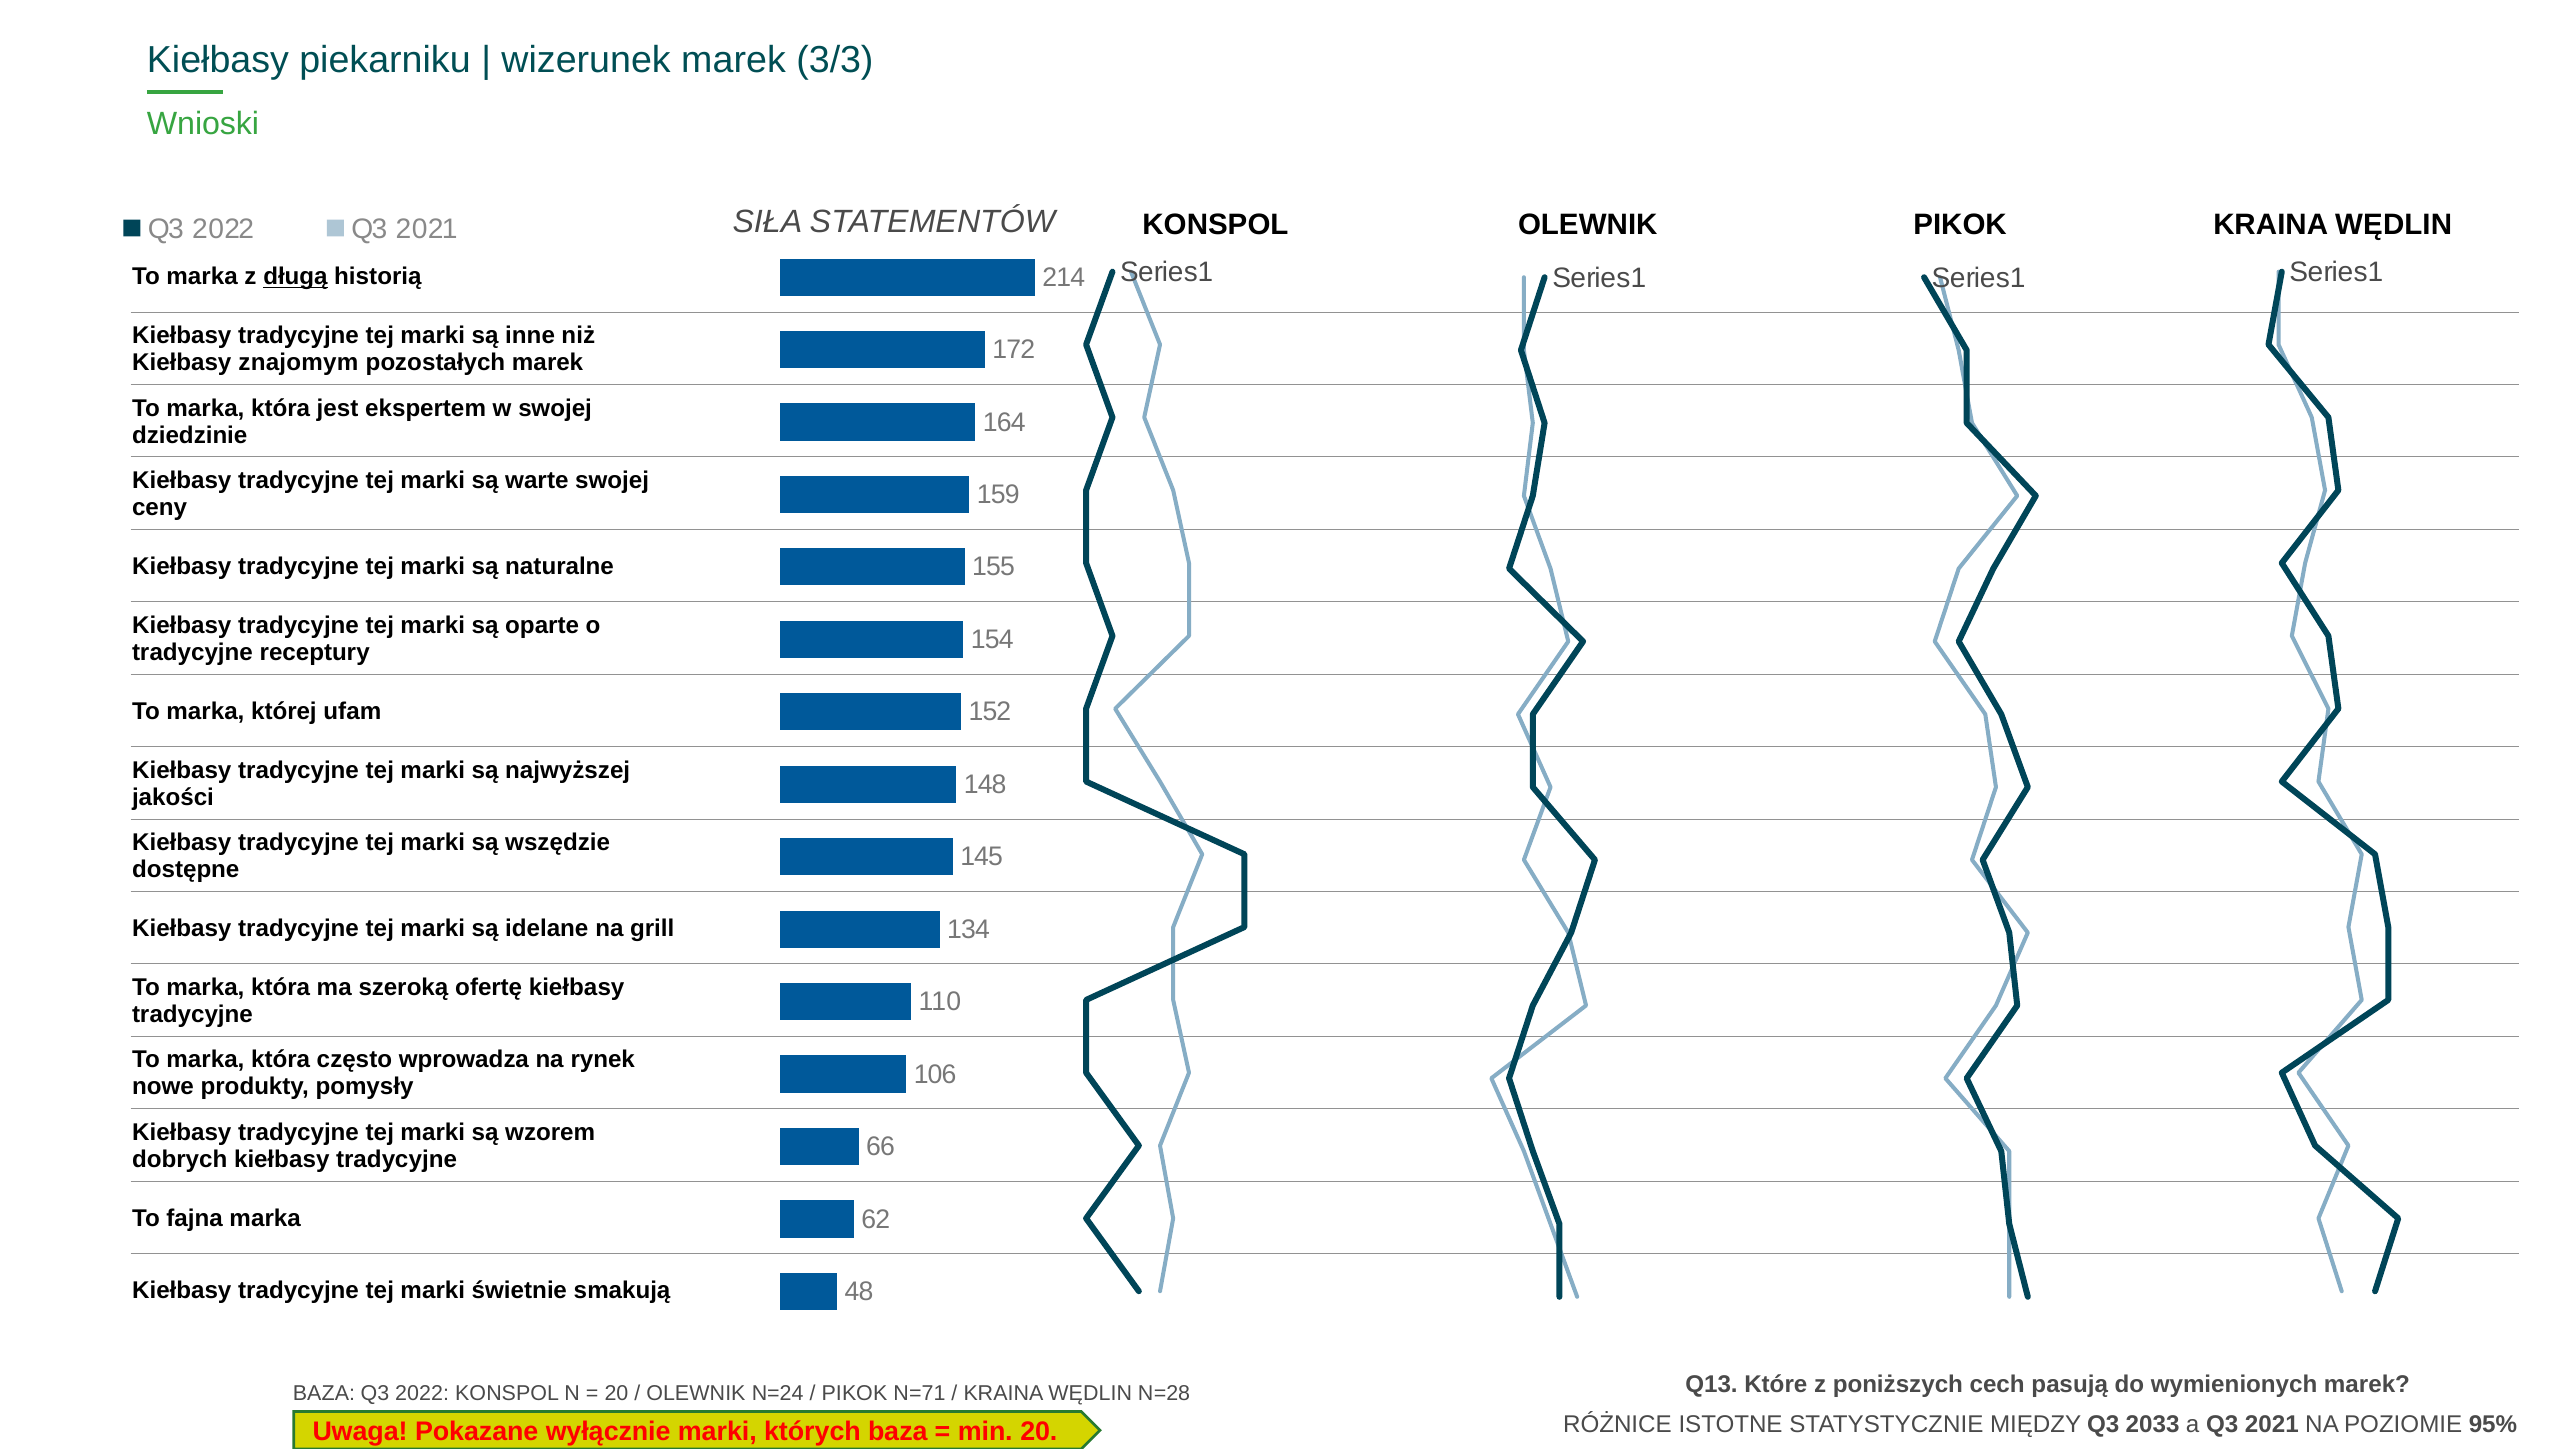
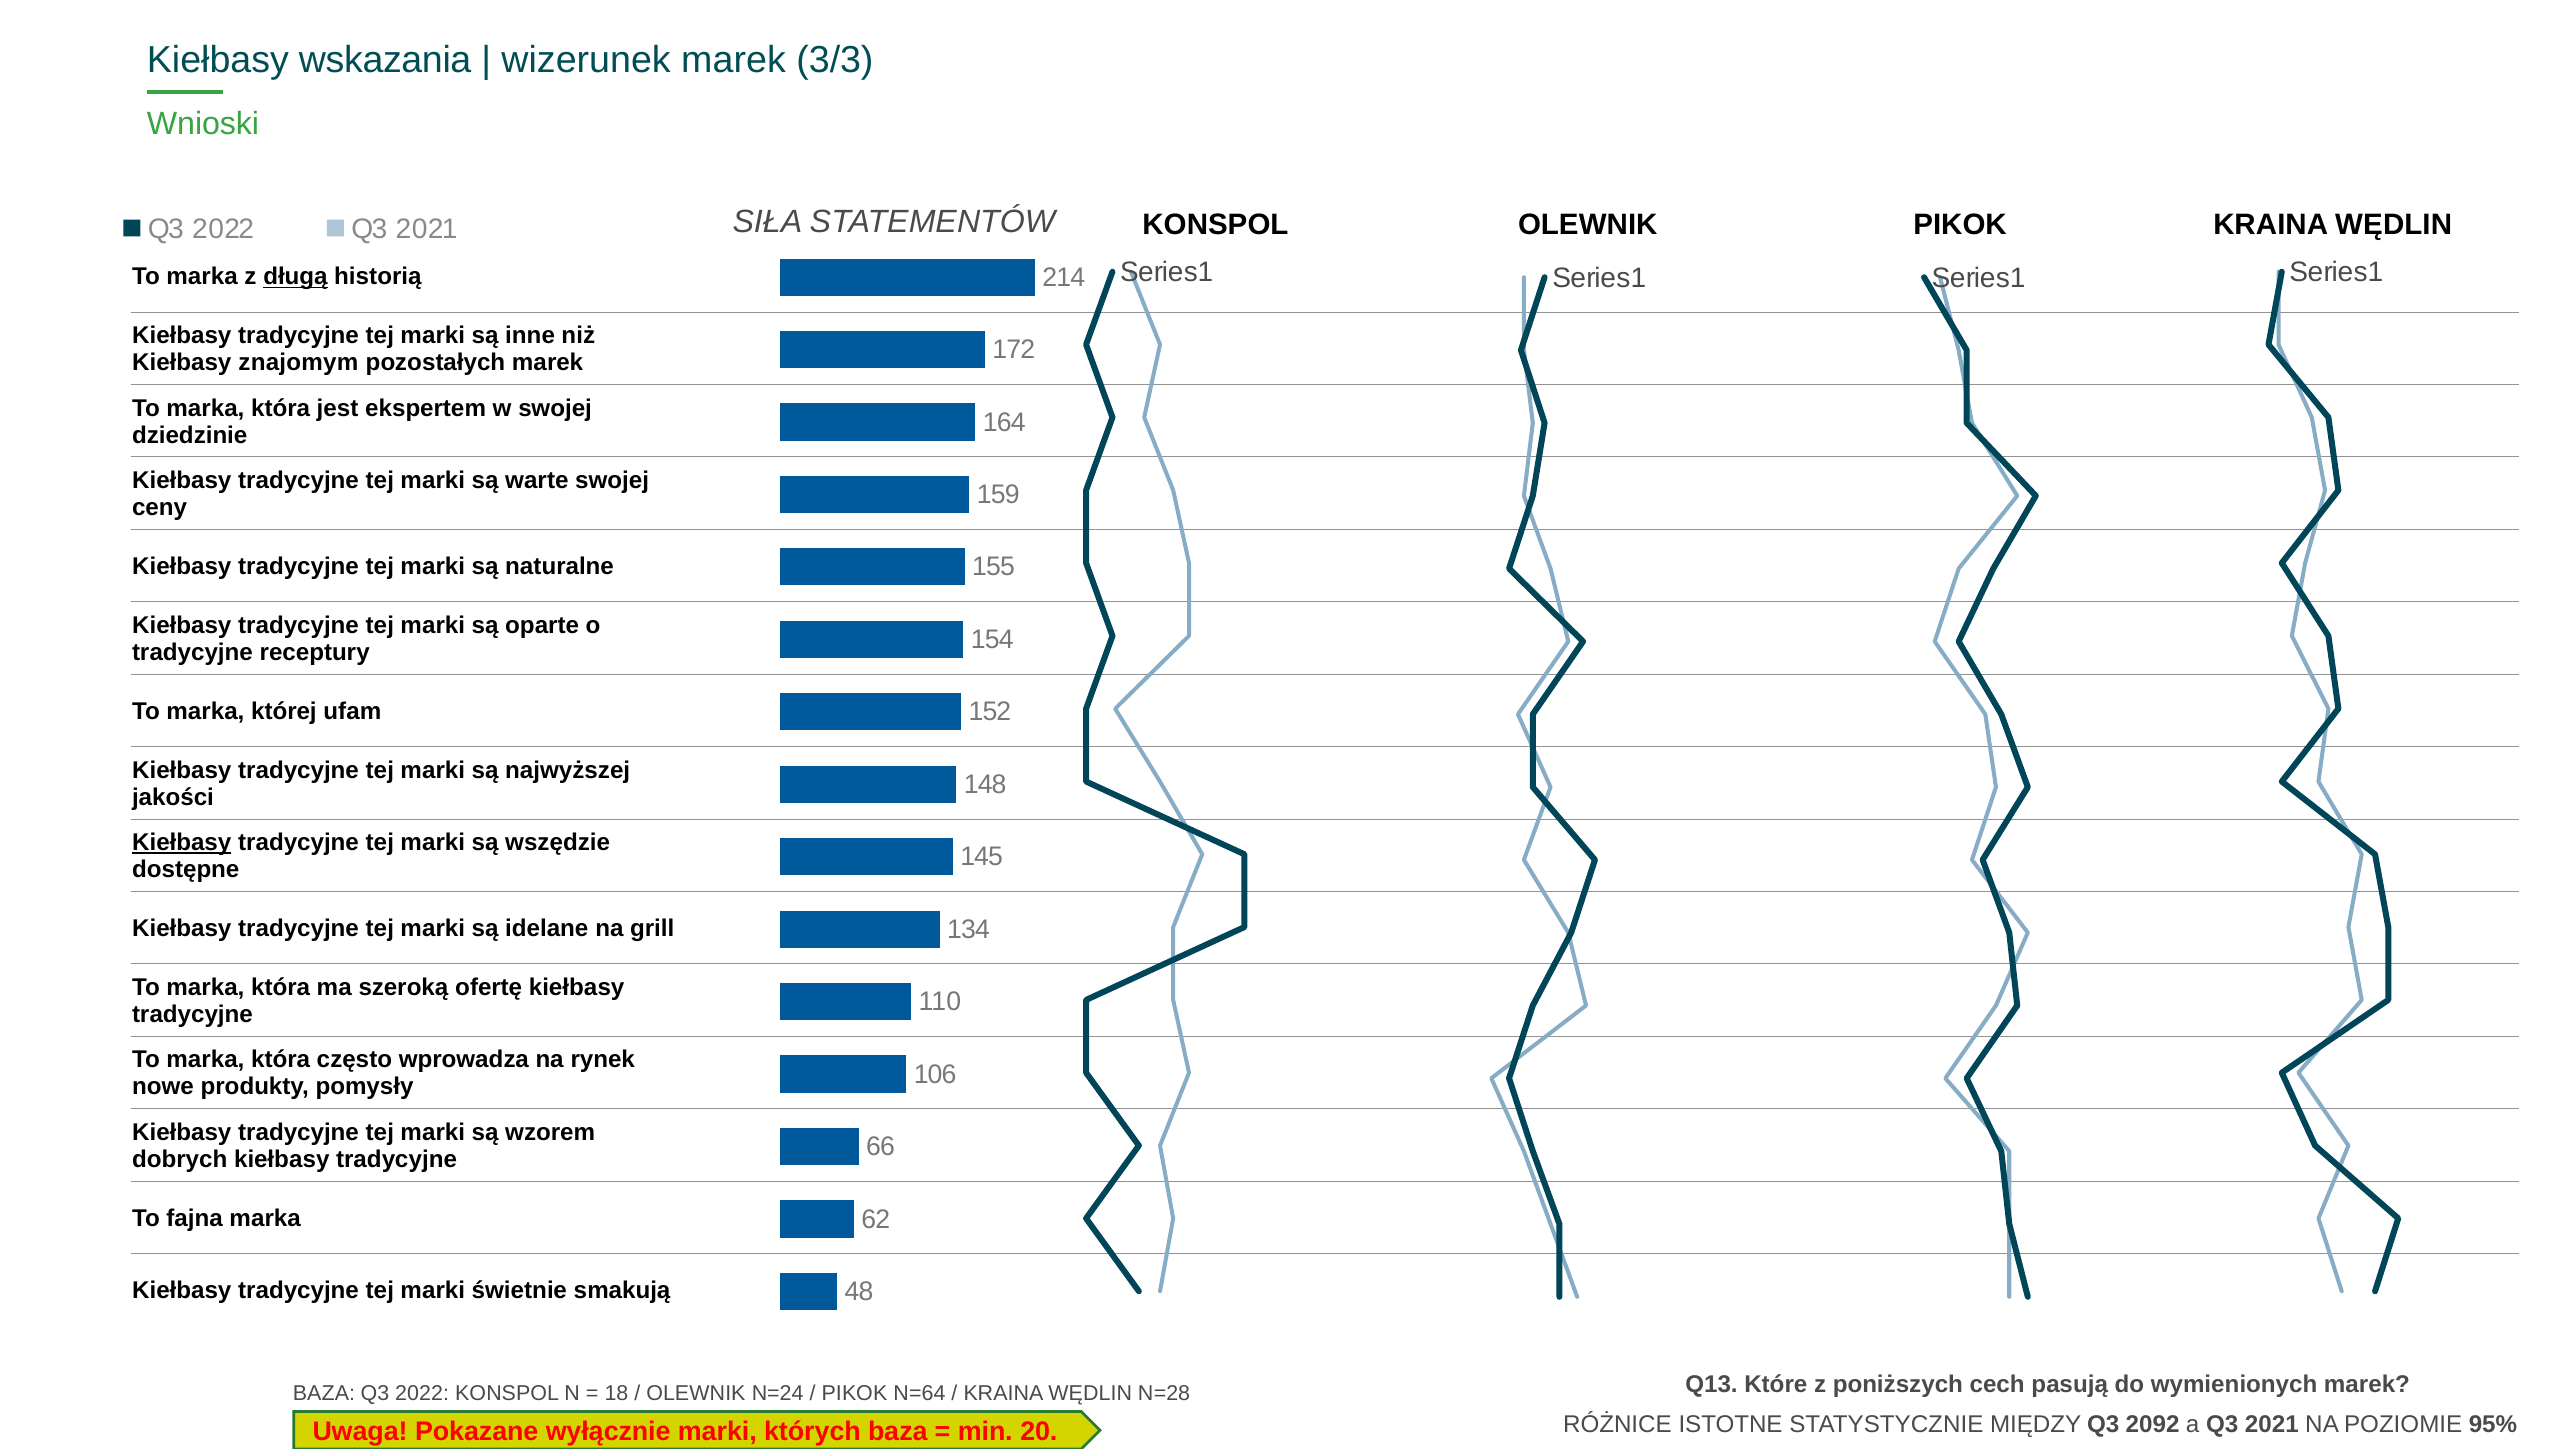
piekarniku: piekarniku -> wskazania (385, 60)
Kiełbasy underline: none -> present (182, 843)
20: 20 -> 18 (616, 1393)
N=71: N=71 -> N=64 (919, 1393)
2033: 2033 -> 2092 (2153, 1425)
